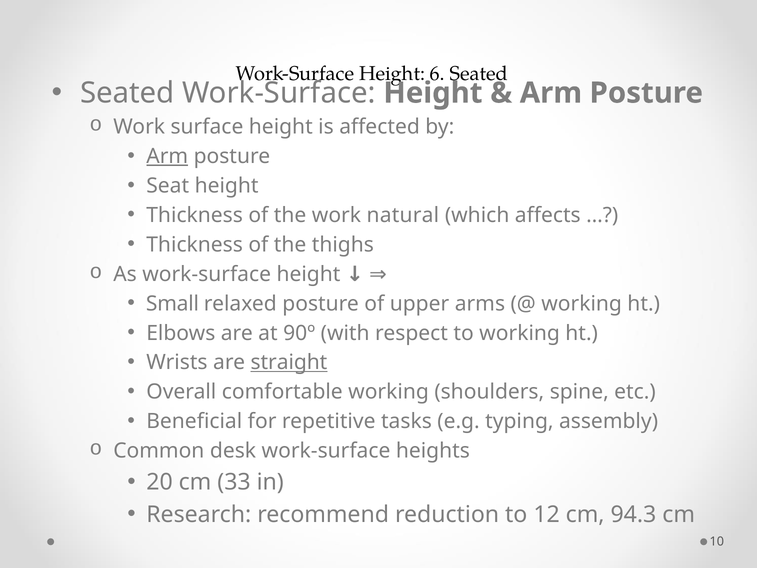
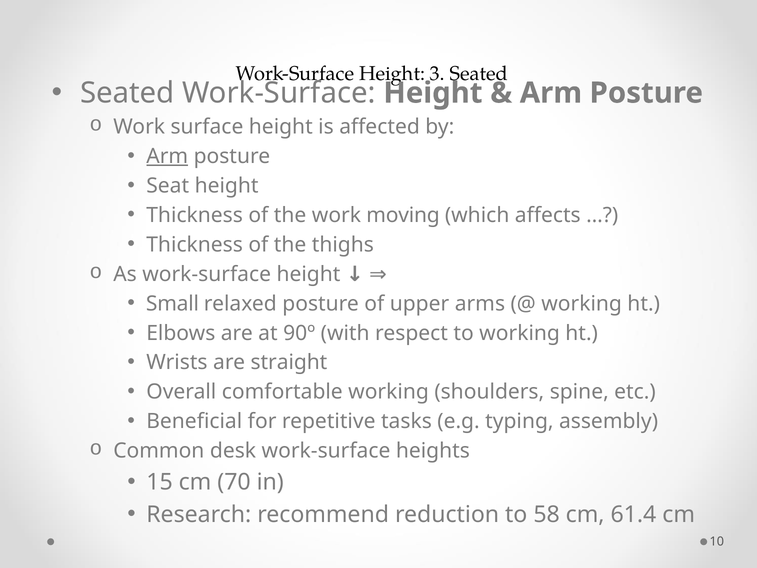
6: 6 -> 3 (437, 73)
natural: natural -> moving (403, 215)
straight underline: present -> none (289, 362)
20: 20 -> 15 (160, 482)
33: 33 -> 70 (234, 482)
12: 12 -> 58 (547, 514)
94.3: 94.3 -> 61.4 (633, 514)
